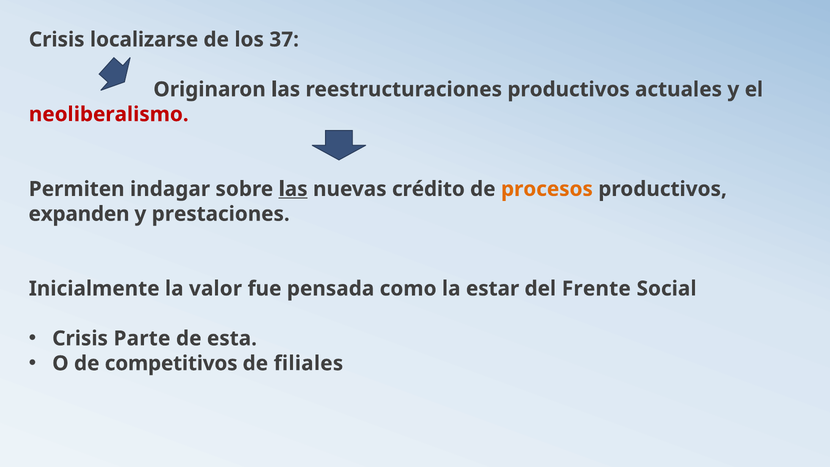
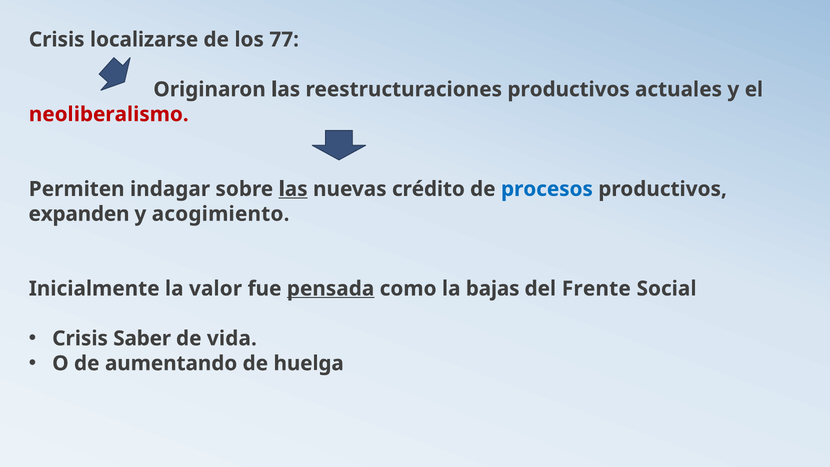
37: 37 -> 77 (284, 40)
procesos colour: orange -> blue (547, 189)
prestaciones: prestaciones -> acogimiento (221, 214)
pensada underline: none -> present (331, 289)
estar: estar -> bajas (493, 289)
Parte: Parte -> Saber (142, 338)
esta: esta -> vida (232, 338)
competitivos: competitivos -> aumentando (171, 363)
filiales: filiales -> huelga (309, 363)
